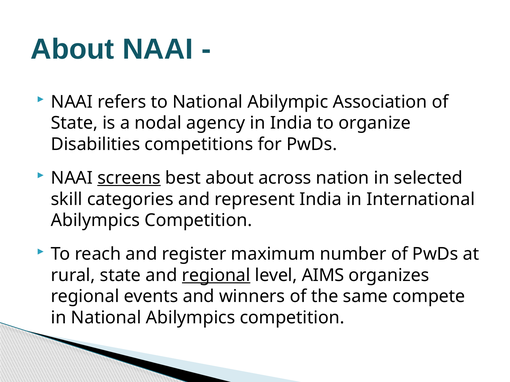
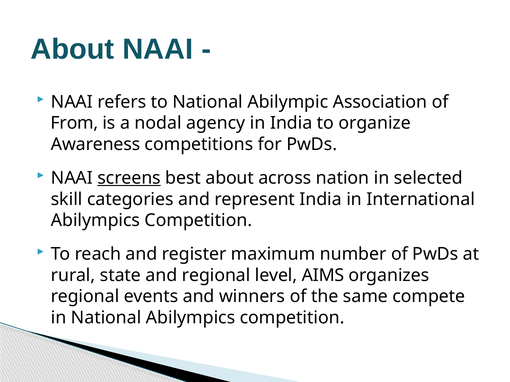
State: State -> From (74, 123)
Disabilities: Disabilities -> Awareness (96, 145)
regional underline: present -> none (216, 276)
